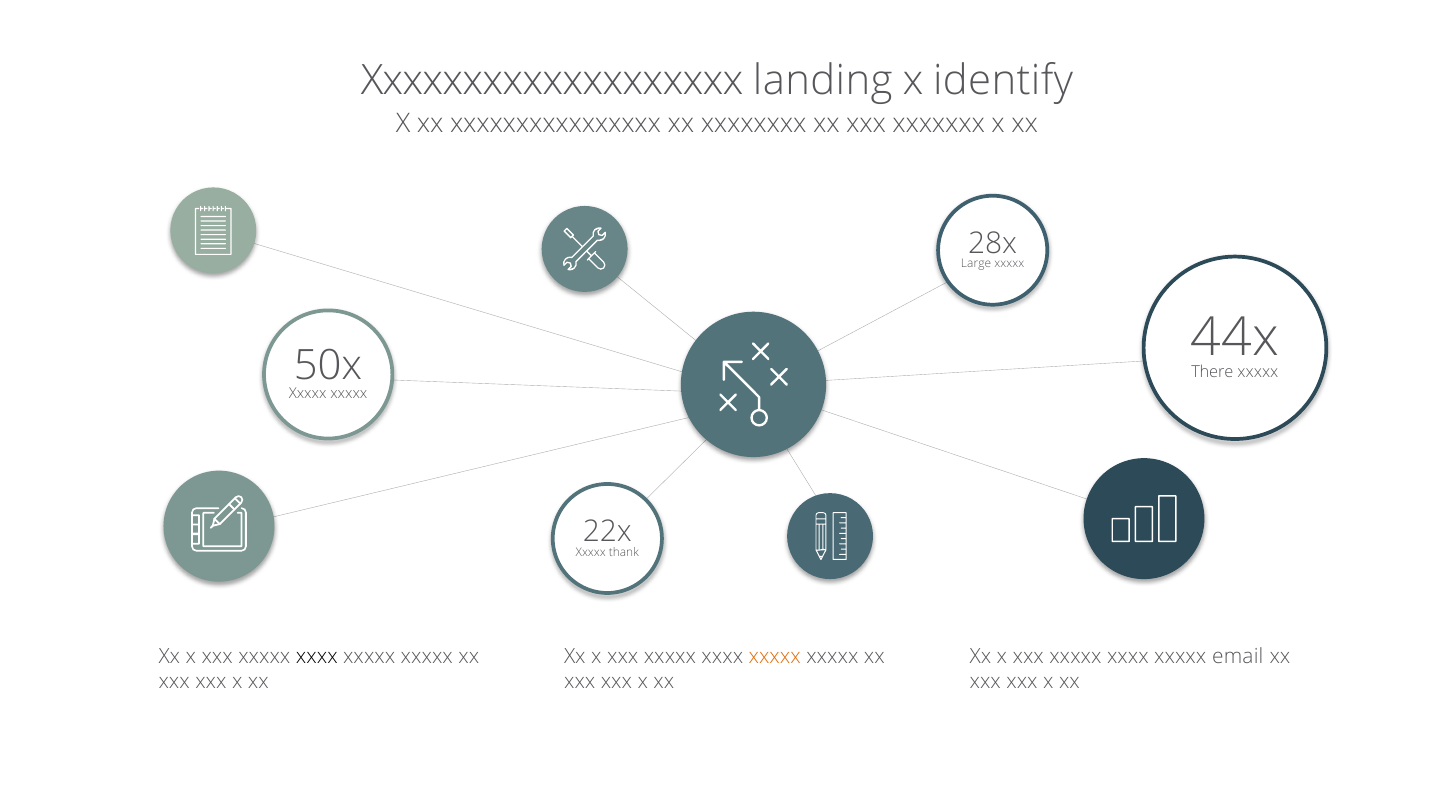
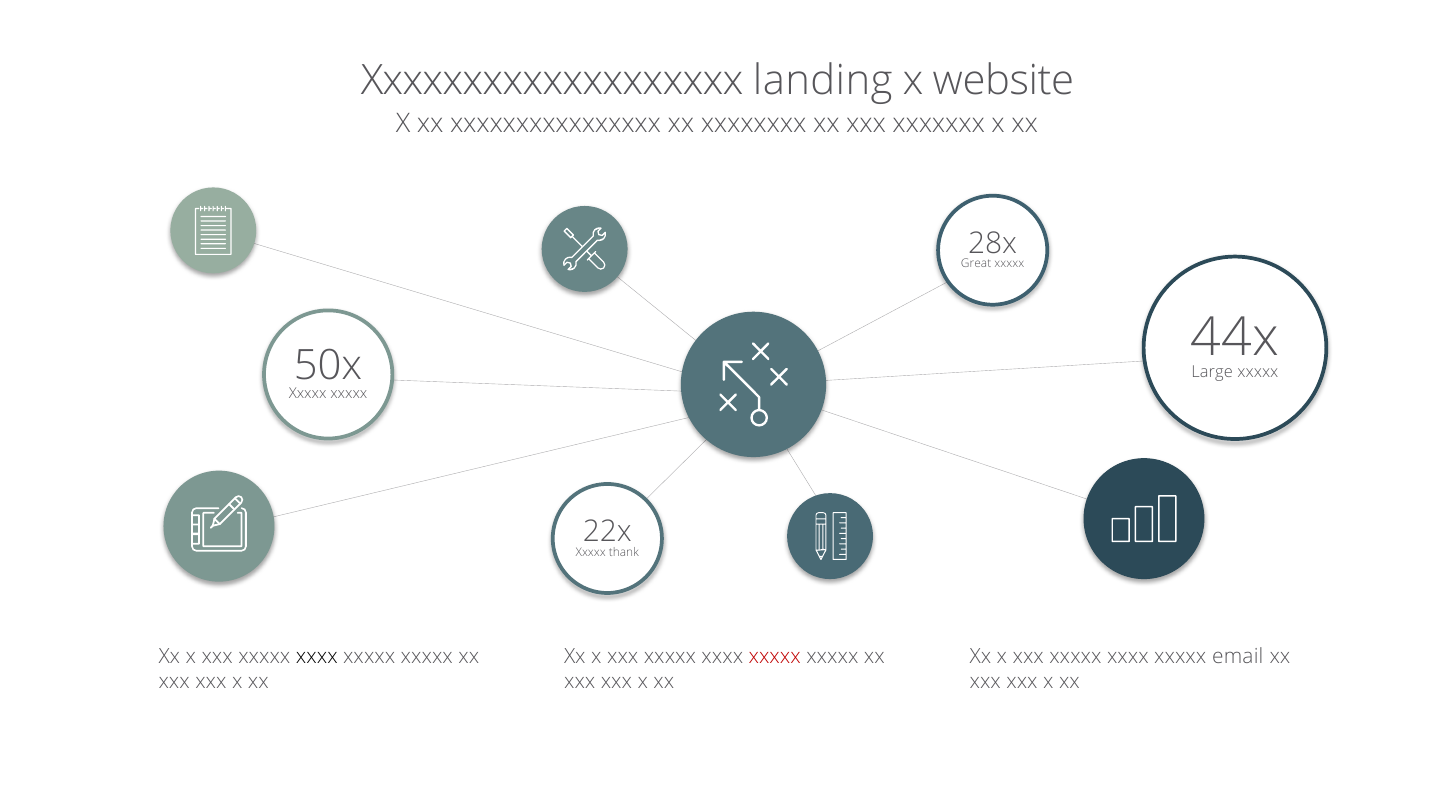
identify: identify -> website (1003, 80)
Large: Large -> Great (976, 264)
There: There -> Large (1212, 372)
xxxxx colour: orange -> red (775, 656)
